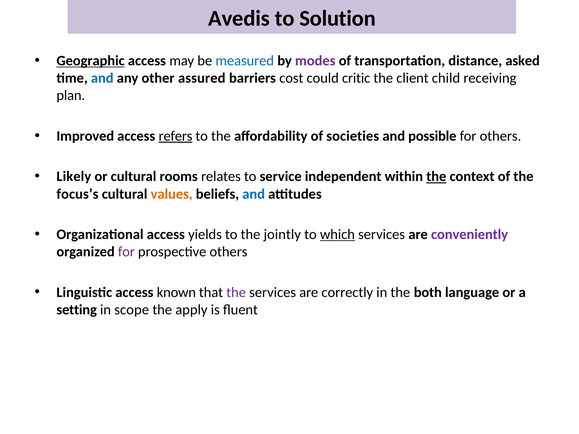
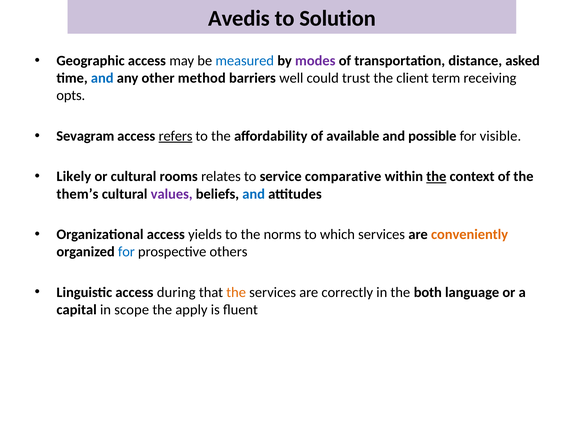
Geographic underline: present -> none (91, 61)
assured: assured -> method (202, 78)
cost: cost -> well (291, 78)
critic: critic -> trust (356, 78)
child: child -> term (446, 78)
plan: plan -> opts (71, 96)
Improved: Improved -> Sevagram (85, 136)
societies: societies -> available (353, 136)
for others: others -> visible (500, 136)
independent: independent -> comparative (343, 177)
focus’s: focus’s -> them’s (77, 194)
values colour: orange -> purple (172, 194)
jointly: jointly -> norms (282, 235)
which underline: present -> none (337, 235)
conveniently colour: purple -> orange (470, 235)
for colour: purple -> blue (126, 252)
known: known -> during (176, 292)
the colour: purple -> orange (236, 292)
setting: setting -> capital (77, 310)
